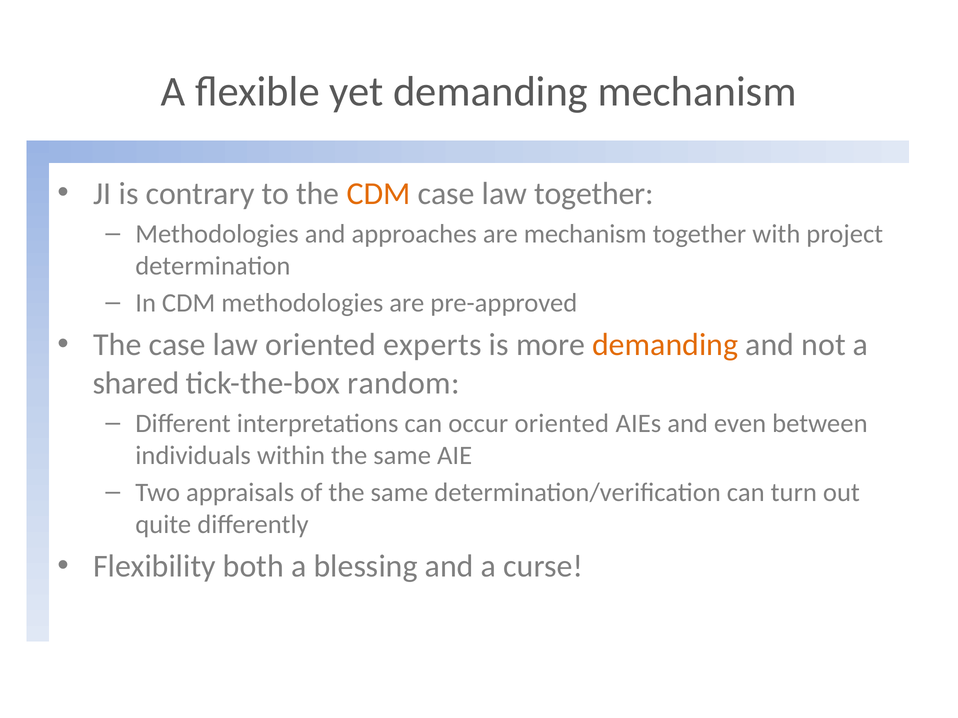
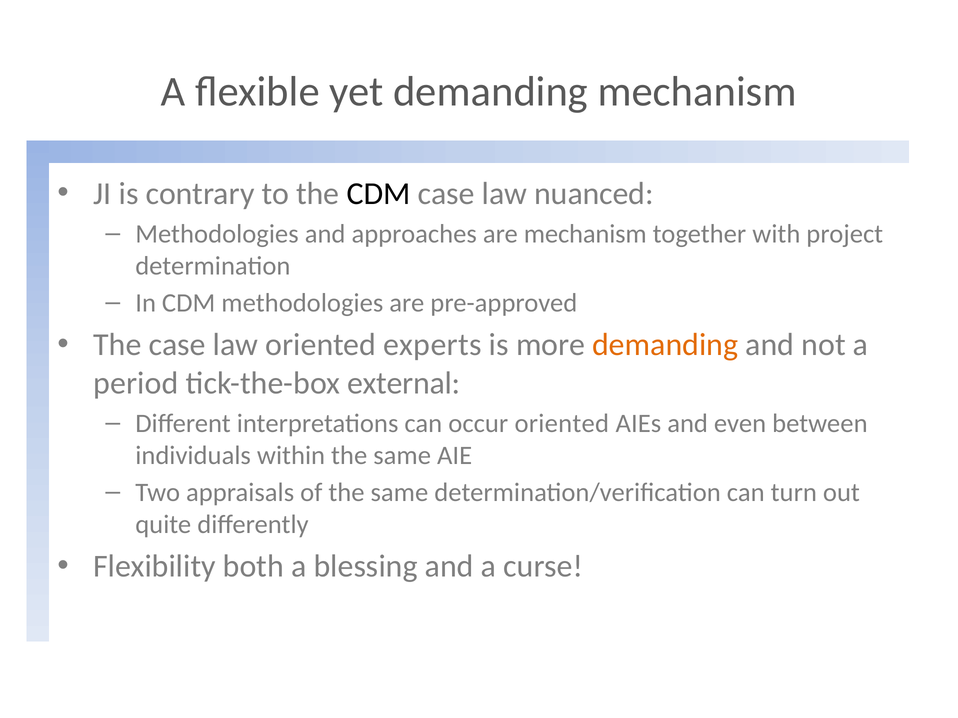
CDM colour: orange -> black (379, 194)
law together: together -> nuanced (594, 194)
shared: shared -> period (136, 383)
random: random -> external (404, 383)
